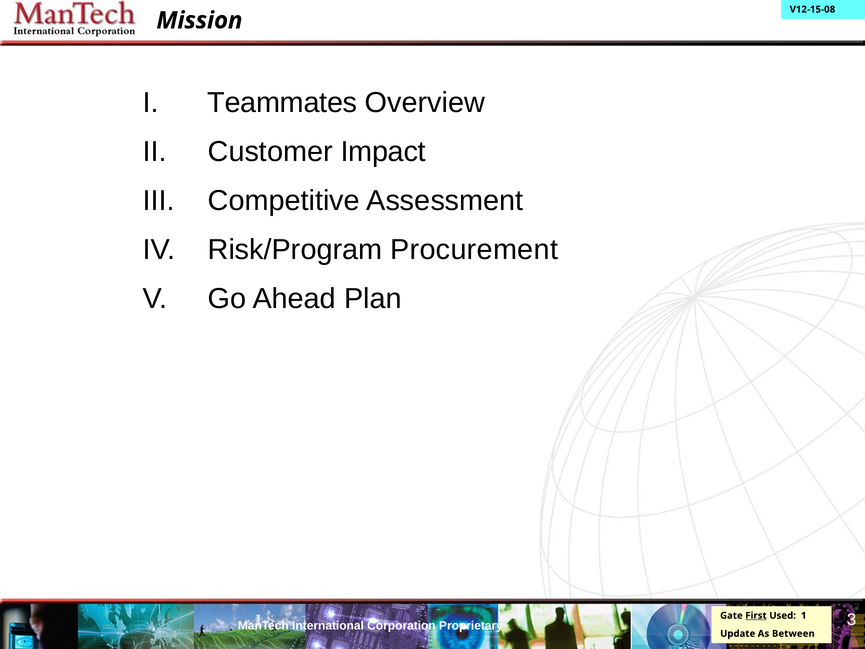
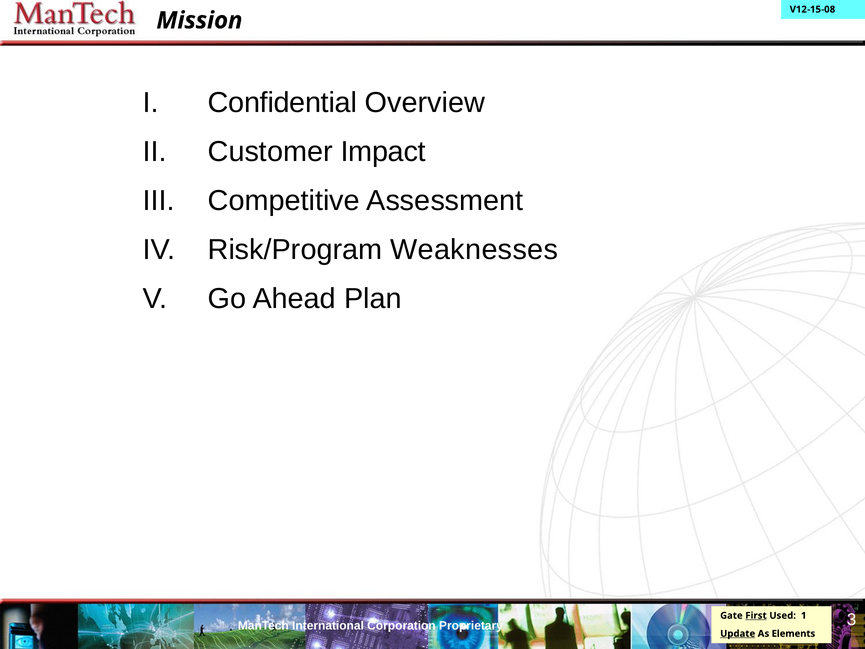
Teammates: Teammates -> Confidential (282, 103)
Procurement: Procurement -> Weaknesses (474, 250)
Update underline: none -> present (738, 633)
Between: Between -> Elements (793, 633)
